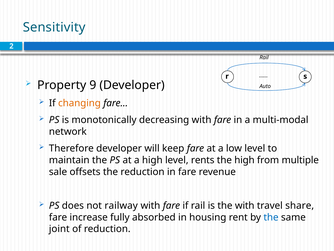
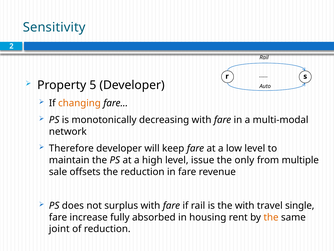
9: 9 -> 5 (93, 85)
rents: rents -> issue (203, 160)
the high: high -> only (244, 160)
railway: railway -> surplus (121, 205)
share: share -> single (300, 205)
the colour: blue -> orange (271, 217)
